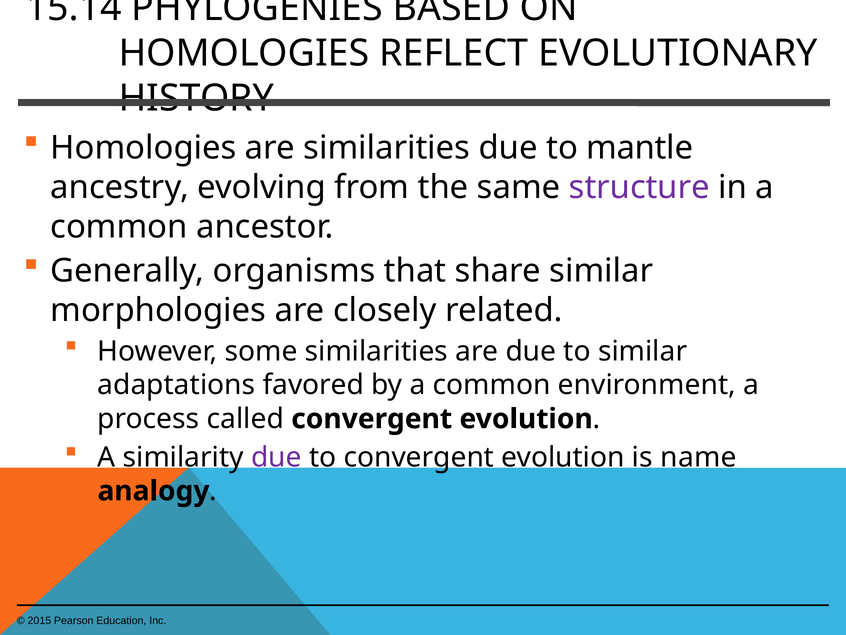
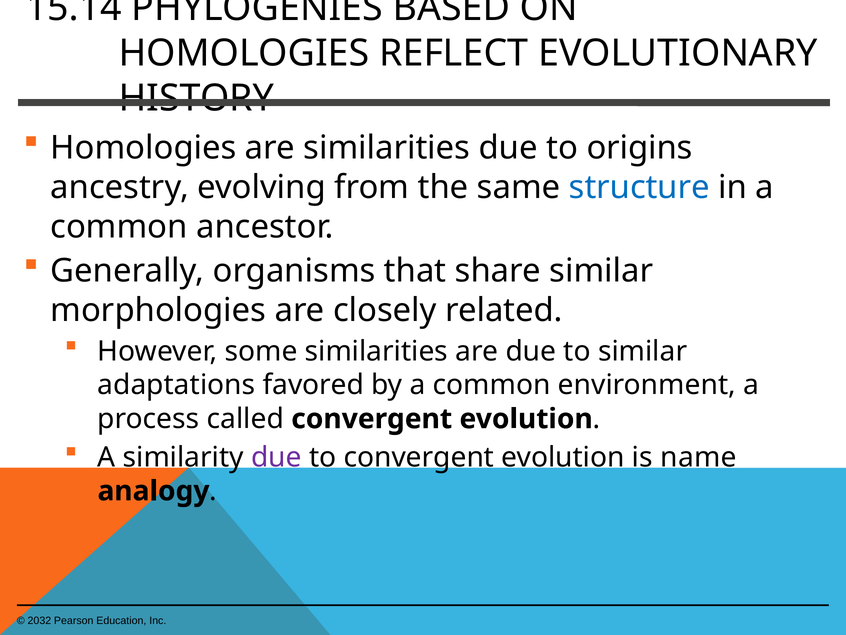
mantle: mantle -> origins (640, 148)
structure colour: purple -> blue (639, 187)
2015: 2015 -> 2032 (39, 620)
